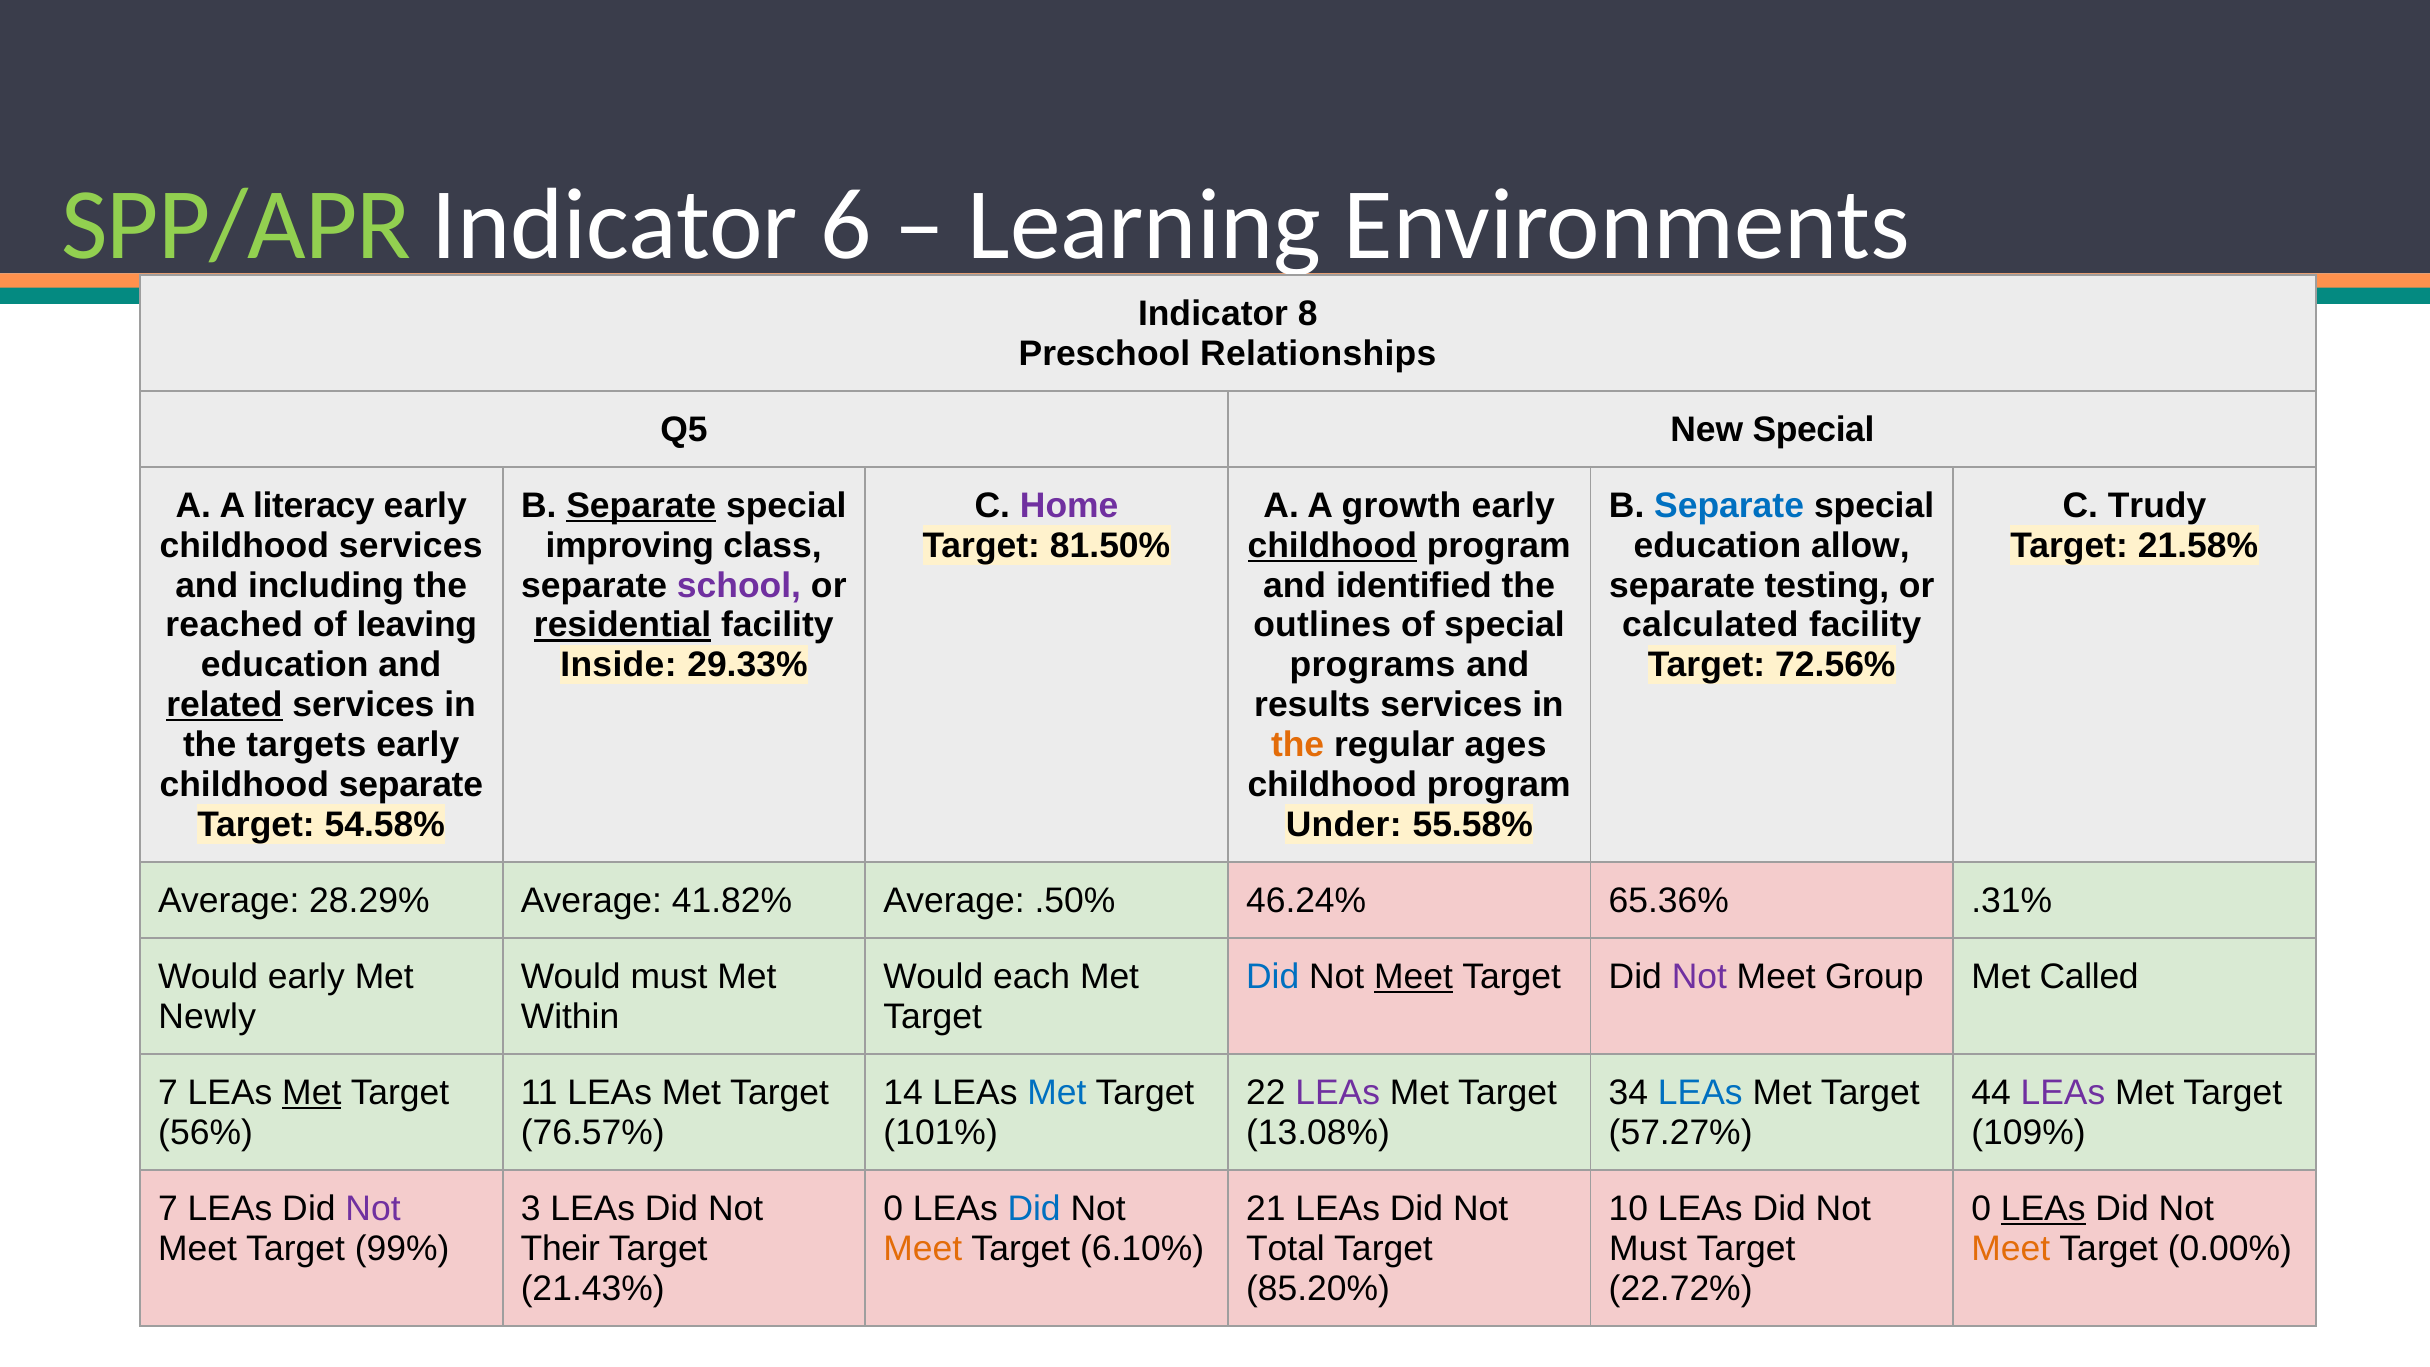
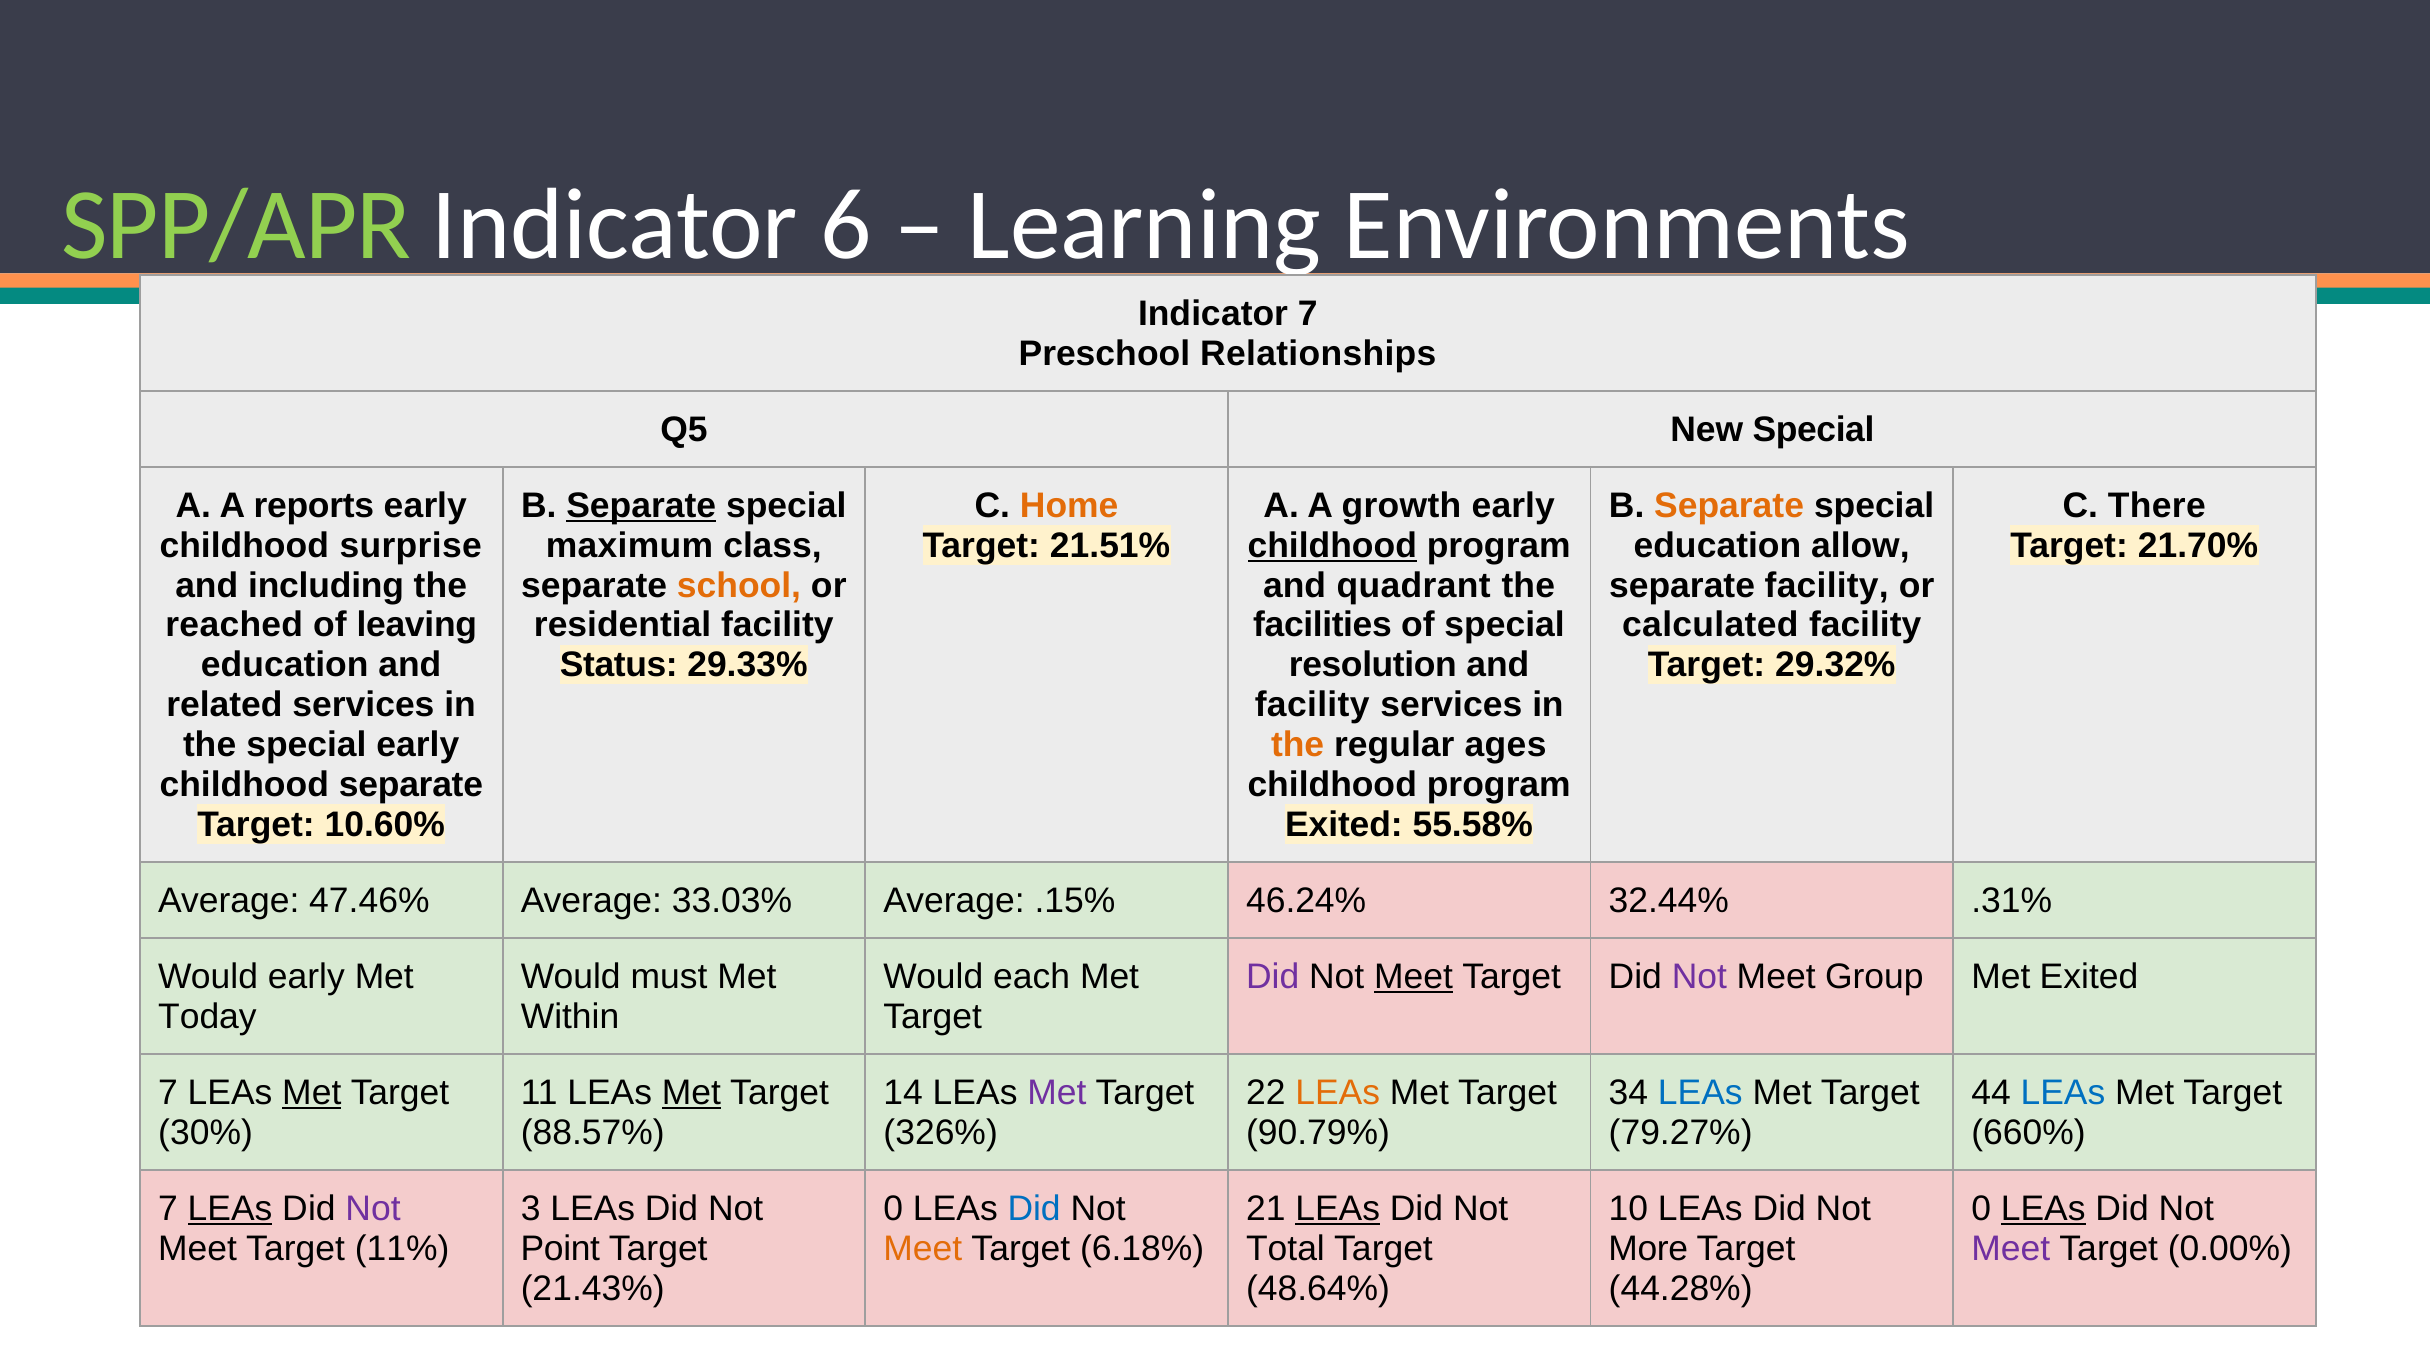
Indicator 8: 8 -> 7 (1308, 313)
literacy: literacy -> reports (314, 506)
Home colour: purple -> orange (1069, 506)
Separate colour: blue -> orange (1729, 506)
Trudy: Trudy -> There (2157, 506)
childhood services: services -> surprise (411, 546)
improving: improving -> maximum (629, 546)
81.50%: 81.50% -> 21.51% (1110, 546)
21.58%: 21.58% -> 21.70% (2198, 546)
school colour: purple -> orange (739, 585)
identified: identified -> quadrant (1414, 585)
separate testing: testing -> facility (1827, 585)
residential underline: present -> none (623, 625)
outlines: outlines -> facilities (1322, 625)
Inside: Inside -> Status (619, 665)
programs: programs -> resolution (1373, 665)
72.56%: 72.56% -> 29.32% (1835, 665)
related underline: present -> none (224, 705)
results: results -> facility (1312, 705)
the targets: targets -> special (306, 745)
54.58%: 54.58% -> 10.60% (385, 824)
Under: Under -> Exited (1344, 824)
28.29%: 28.29% -> 47.46% (369, 900)
41.82%: 41.82% -> 33.03% (732, 900)
.50%: .50% -> .15% (1075, 900)
65.36%: 65.36% -> 32.44% (1669, 900)
Did colour: blue -> purple (1273, 977)
Met Called: Called -> Exited (2089, 977)
Newly: Newly -> Today (207, 1016)
Met underline: none -> present (691, 1093)
Met colour: blue -> purple (1057, 1093)
LEAs colour: purple -> orange (1338, 1093)
LEAs colour: purple -> blue (2063, 1093)
56%: 56% -> 30% (206, 1133)
76.57%: 76.57% -> 88.57% (593, 1133)
101%: 101% -> 326% (941, 1133)
13.08%: 13.08% -> 90.79% (1318, 1133)
57.27%: 57.27% -> 79.27% (1681, 1133)
109%: 109% -> 660% (2029, 1133)
LEAs underline: none -> present (230, 1209)
LEAs underline: none -> present (1338, 1209)
99%: 99% -> 11% (402, 1249)
Their: Their -> Point (560, 1249)
6.10%: 6.10% -> 6.18% (1142, 1249)
Must: Must -> More (1648, 1249)
Meet colour: orange -> purple (2011, 1249)
85.20%: 85.20% -> 48.64% (1318, 1288)
22.72%: 22.72% -> 44.28% (1681, 1288)
